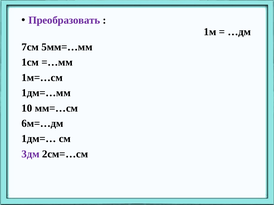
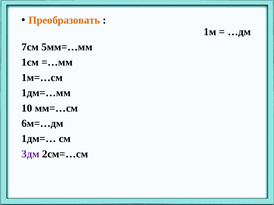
Преобразовать colour: purple -> orange (64, 20)
